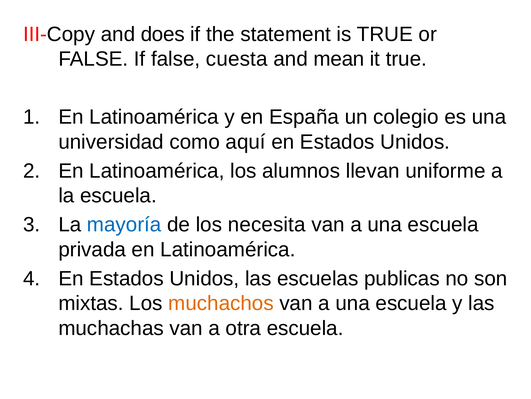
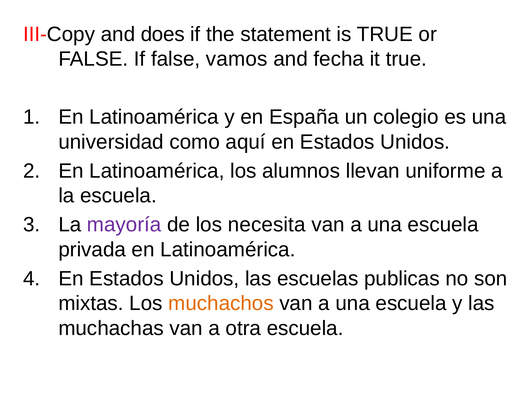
cuesta: cuesta -> vamos (237, 59)
mean: mean -> fecha (339, 59)
mayoría colour: blue -> purple (124, 224)
